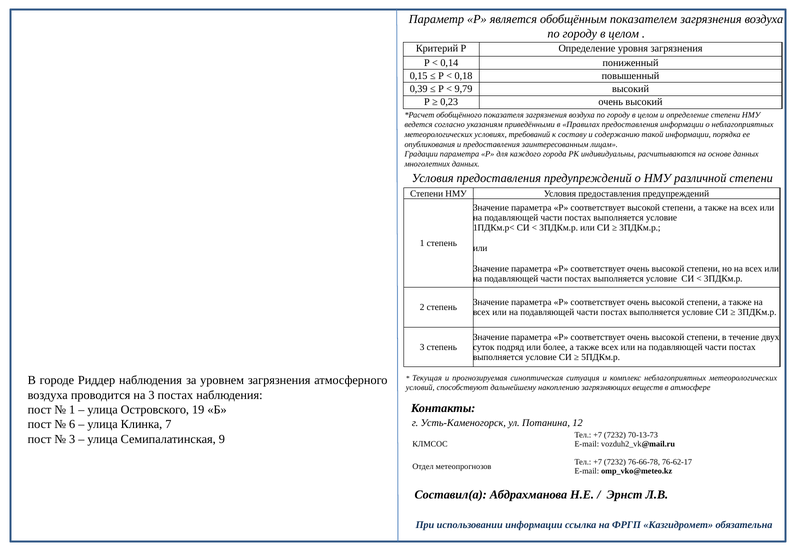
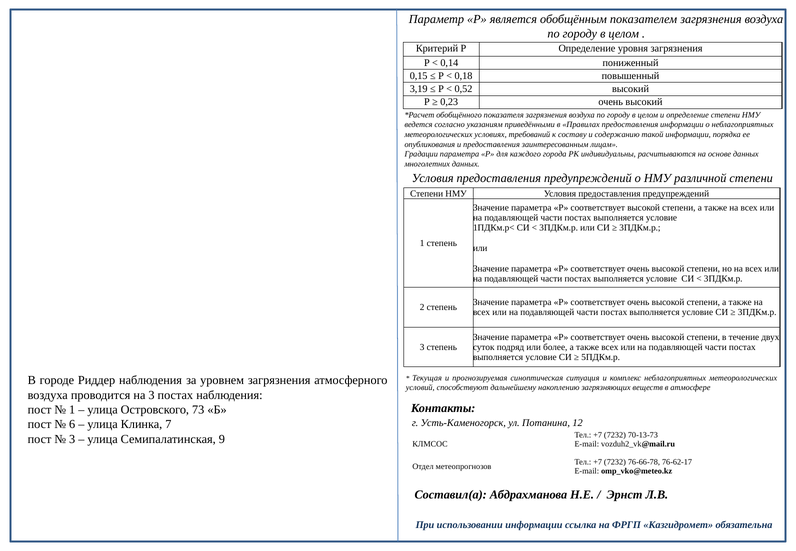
0,39: 0,39 -> 3,19 (419, 89)
9,79: 9,79 -> 0,52 (463, 89)
19: 19 -> 73 (198, 410)
